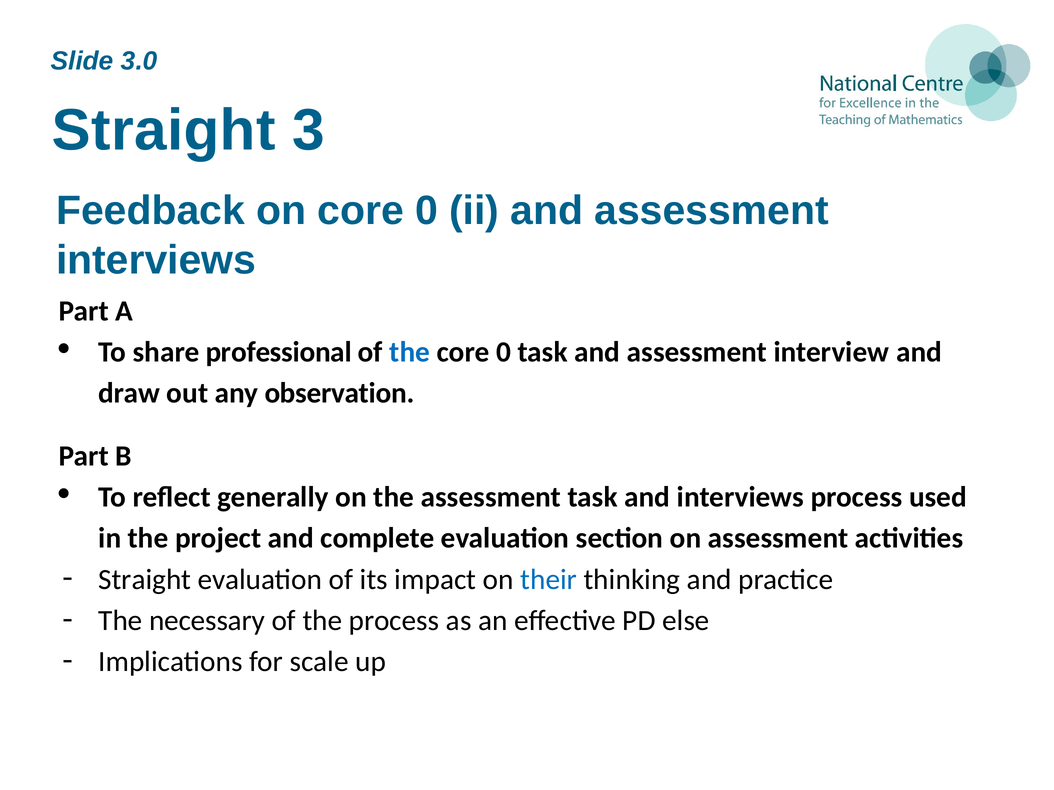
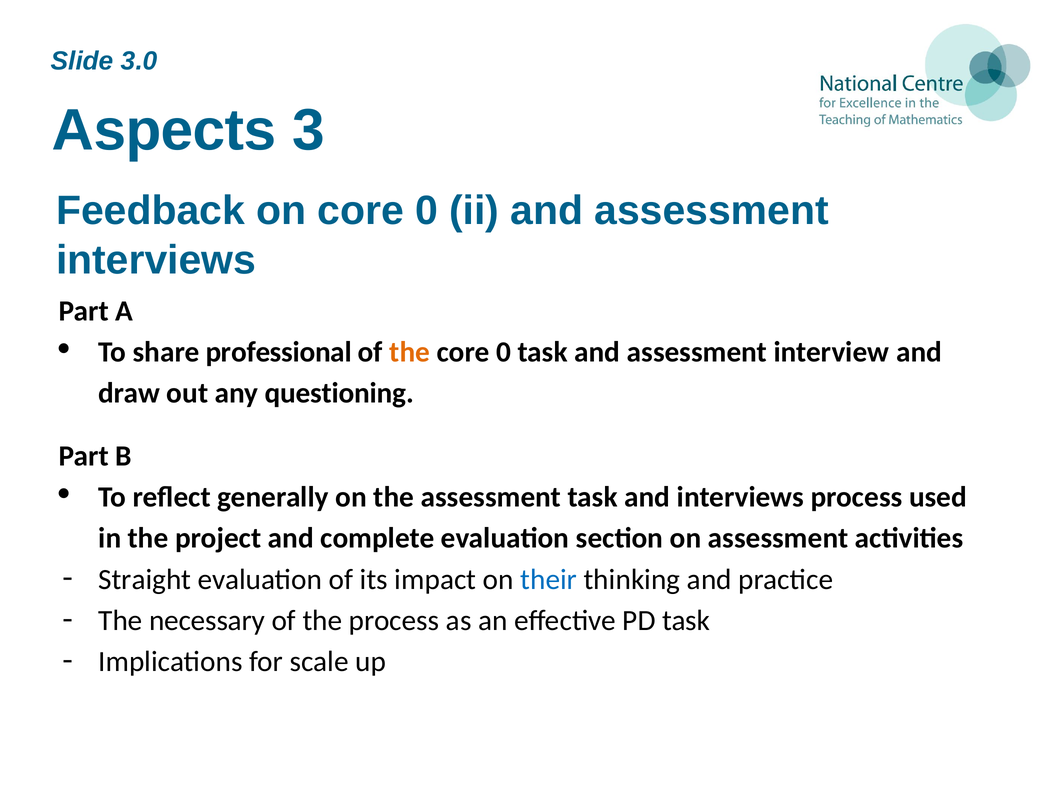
Straight: Straight -> Aspects (164, 131)
the colour: blue -> orange (410, 352)
observation: observation -> questioning (339, 394)
PD else: else -> task (686, 621)
